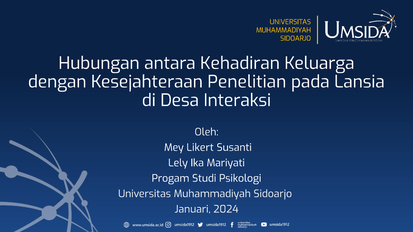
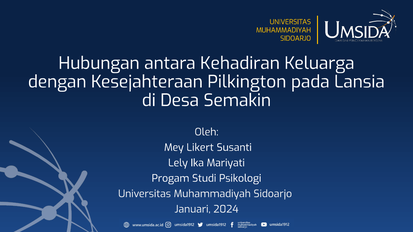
Penelitian: Penelitian -> Pilkington (247, 82)
Interaksi: Interaksi -> Semakin (237, 100)
